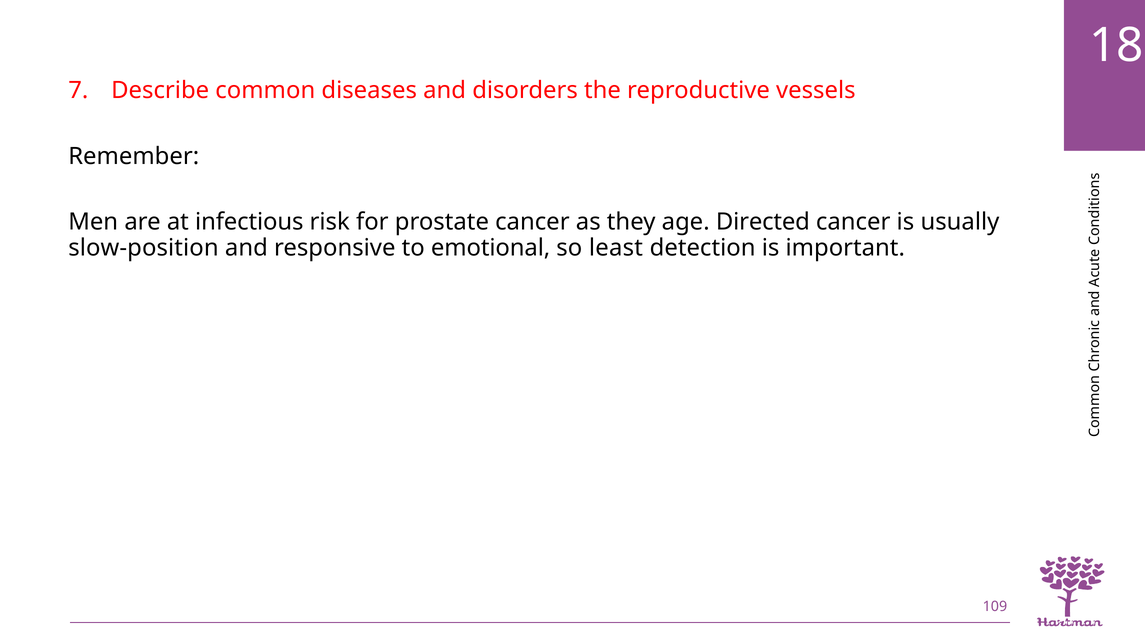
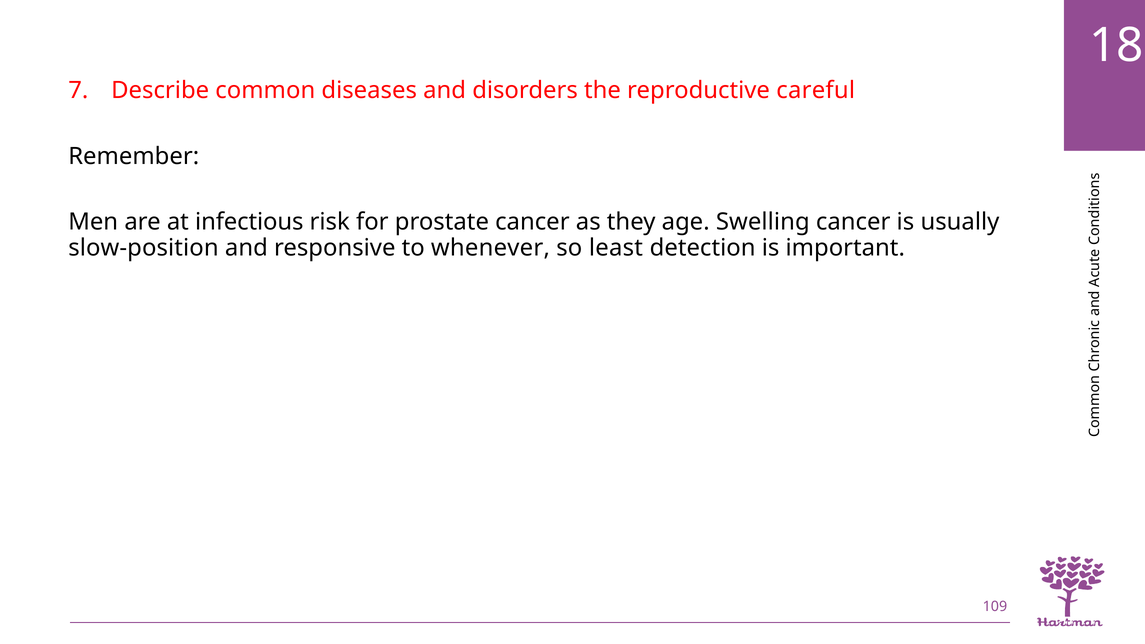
vessels: vessels -> careful (816, 90)
Directed: Directed -> Swelling (763, 222)
emotional: emotional -> whenever (490, 248)
